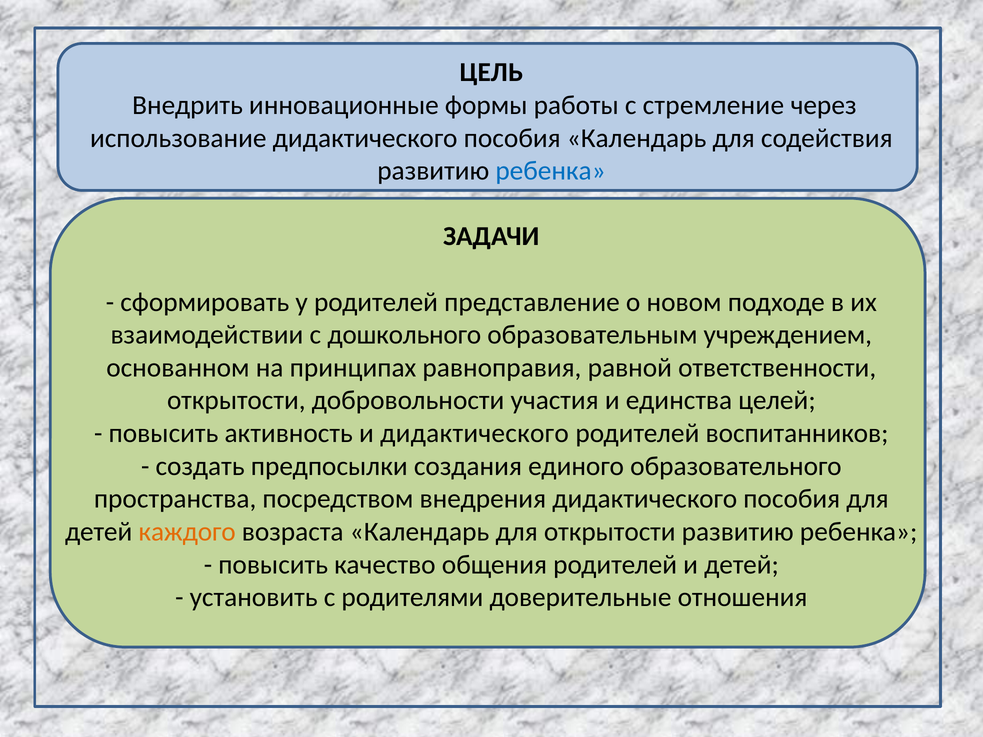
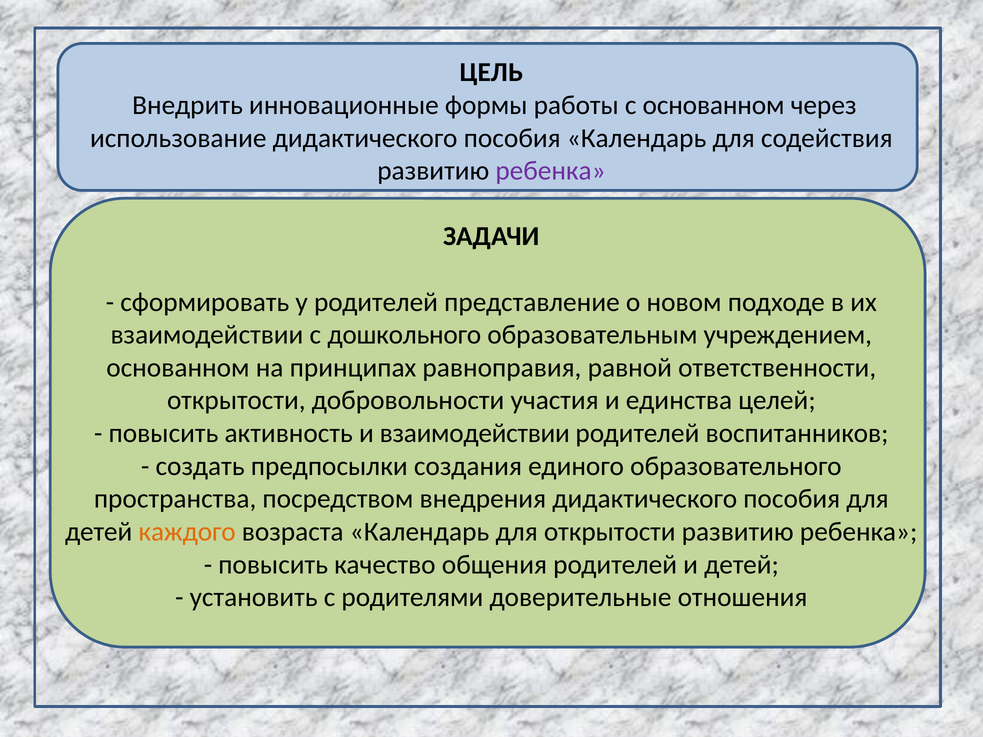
с стремление: стремление -> основанном (714, 105)
ребенка colour: blue -> purple (551, 171)
и дидактического: дидактического -> взаимодействии (475, 433)
